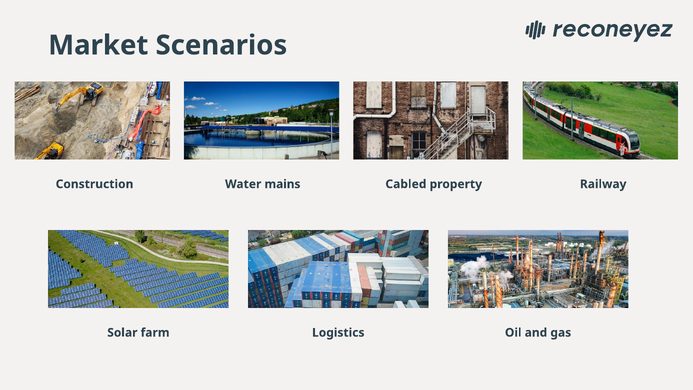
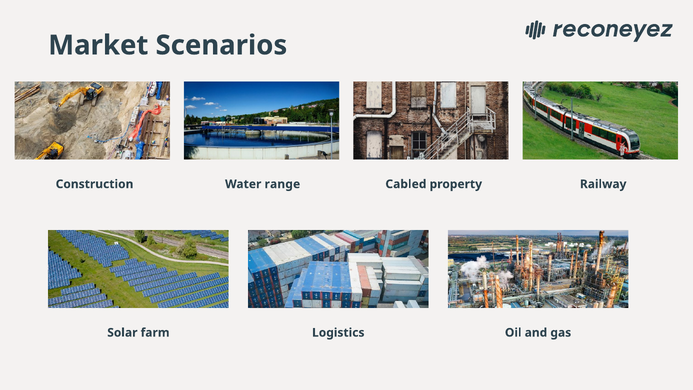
mains: mains -> range (282, 184)
